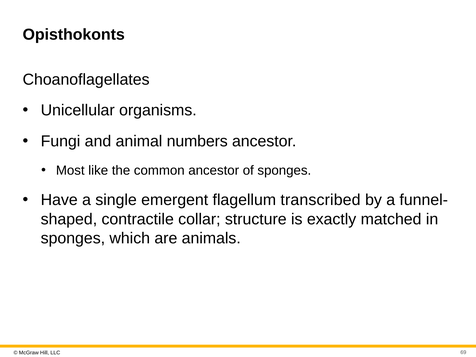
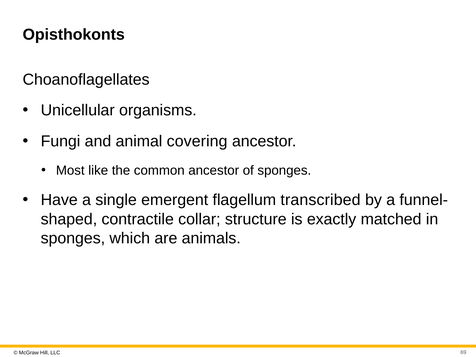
numbers: numbers -> covering (197, 141)
